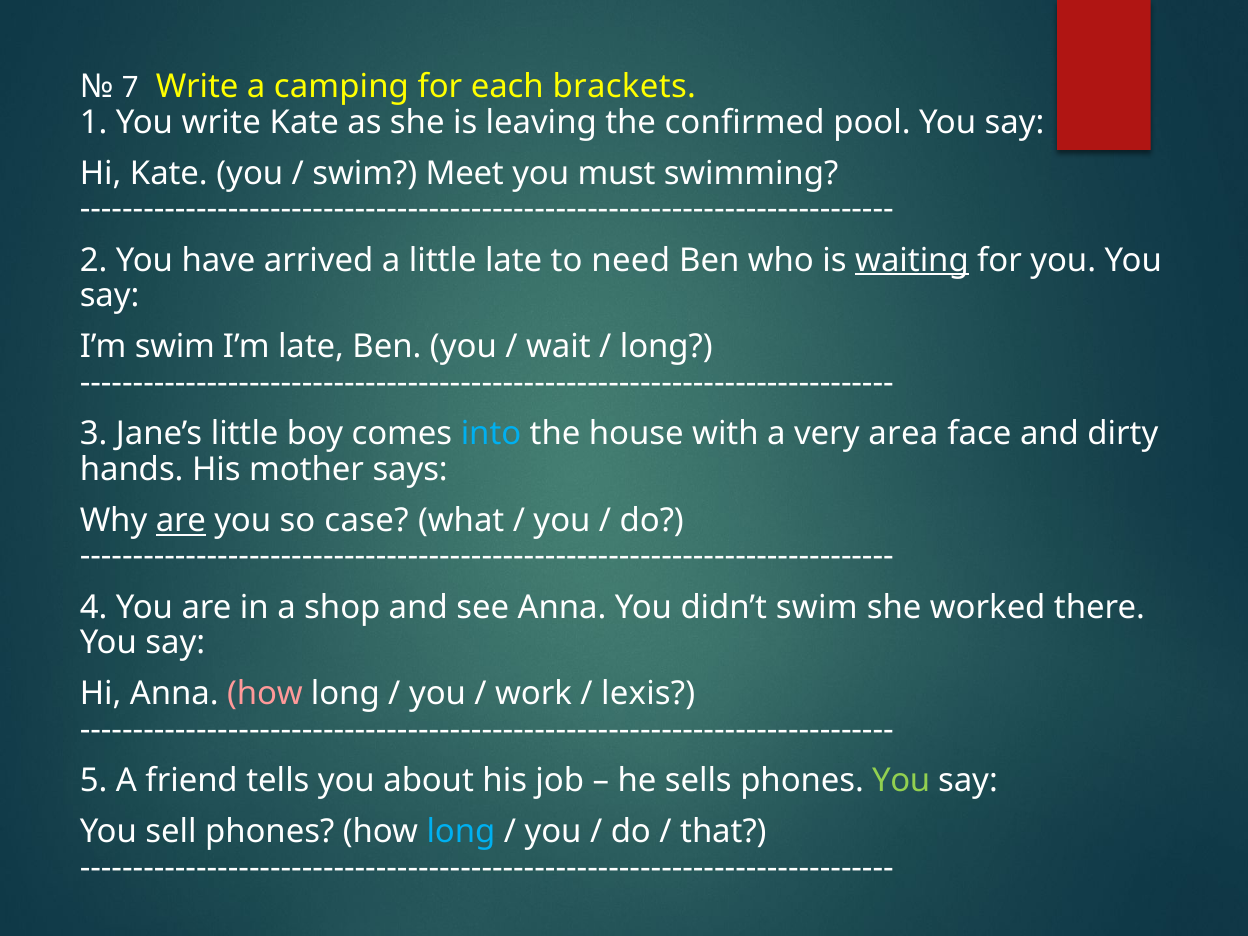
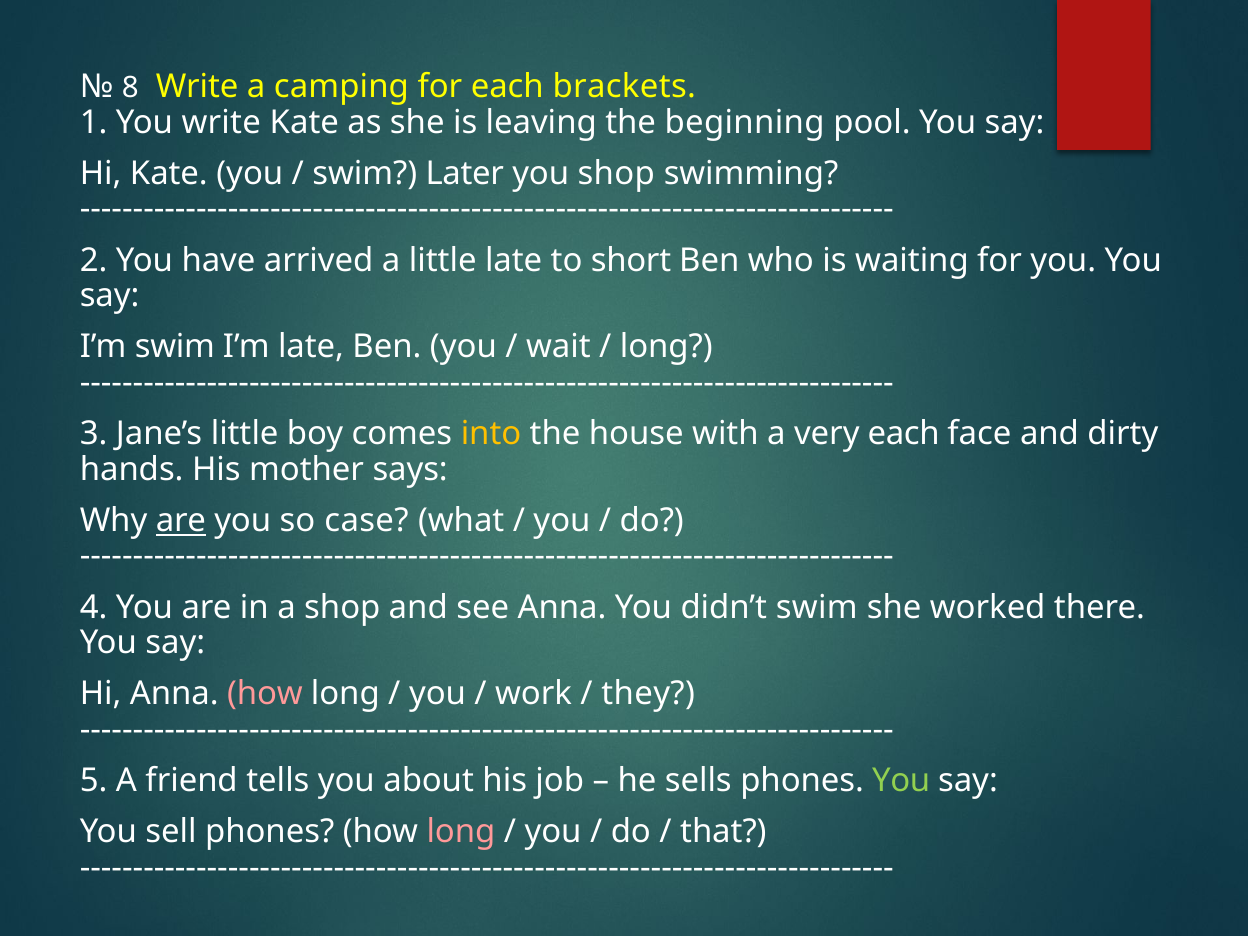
7: 7 -> 8 (130, 88)
confirmed: confirmed -> beginning (745, 122)
Meet: Meet -> Later (465, 174)
you must: must -> shop (616, 174)
need: need -> short (631, 260)
waiting underline: present -> none (912, 260)
into colour: light blue -> yellow (491, 434)
very area: area -> each (904, 434)
lexis: lexis -> they (648, 694)
long colour: light blue -> pink (461, 832)
